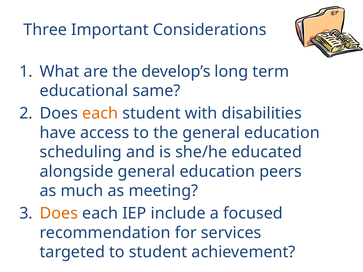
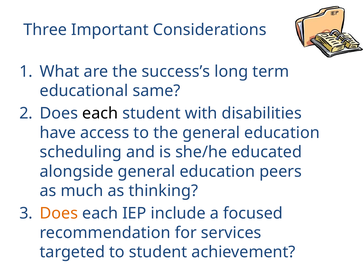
develop’s: develop’s -> success’s (176, 72)
each colour: orange -> black (100, 114)
meeting: meeting -> thinking (163, 191)
